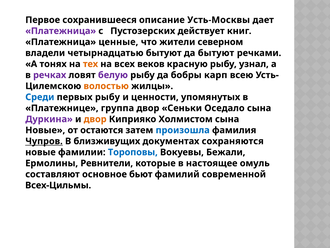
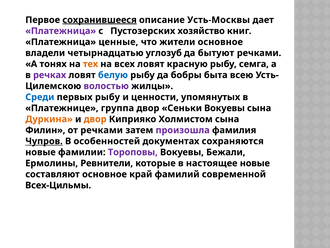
сохранившееся underline: none -> present (100, 20)
действует: действует -> хозяйство (201, 31)
жители северном: северном -> основное (220, 42)
четырнадцатью бытуют: бытуют -> углозуб (164, 53)
всех веков: веков -> ловят (151, 64)
узнал: узнал -> семга (254, 64)
белую colour: purple -> blue (113, 75)
карп: карп -> быта (216, 75)
волостью colour: orange -> purple (106, 86)
Сеньки Оседало: Оседало -> Вокуевы (225, 108)
Дуркина colour: purple -> orange (49, 119)
Новые: Новые -> Филин (45, 130)
от остаются: остаются -> речками (102, 130)
произошла colour: blue -> purple (183, 130)
близживущих: близживущих -> особенностей (107, 141)
Тороповы colour: blue -> purple (133, 152)
настоящее омуль: омуль -> новые (255, 163)
бьют: бьют -> край (141, 174)
